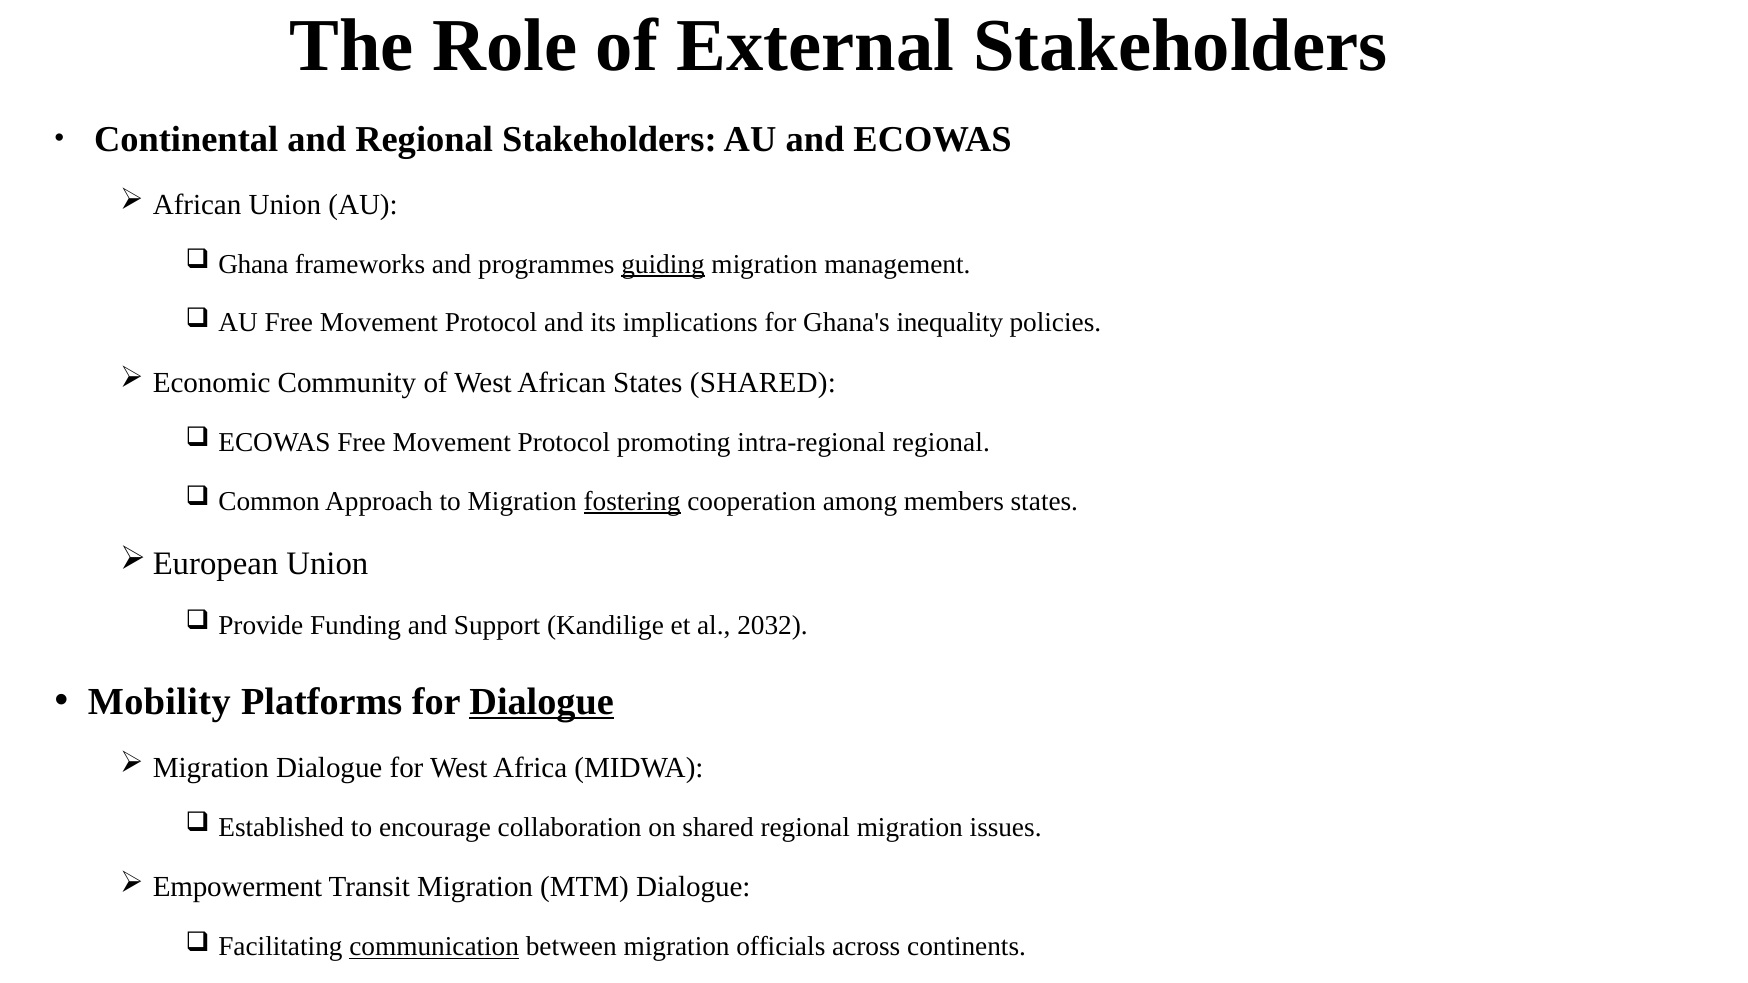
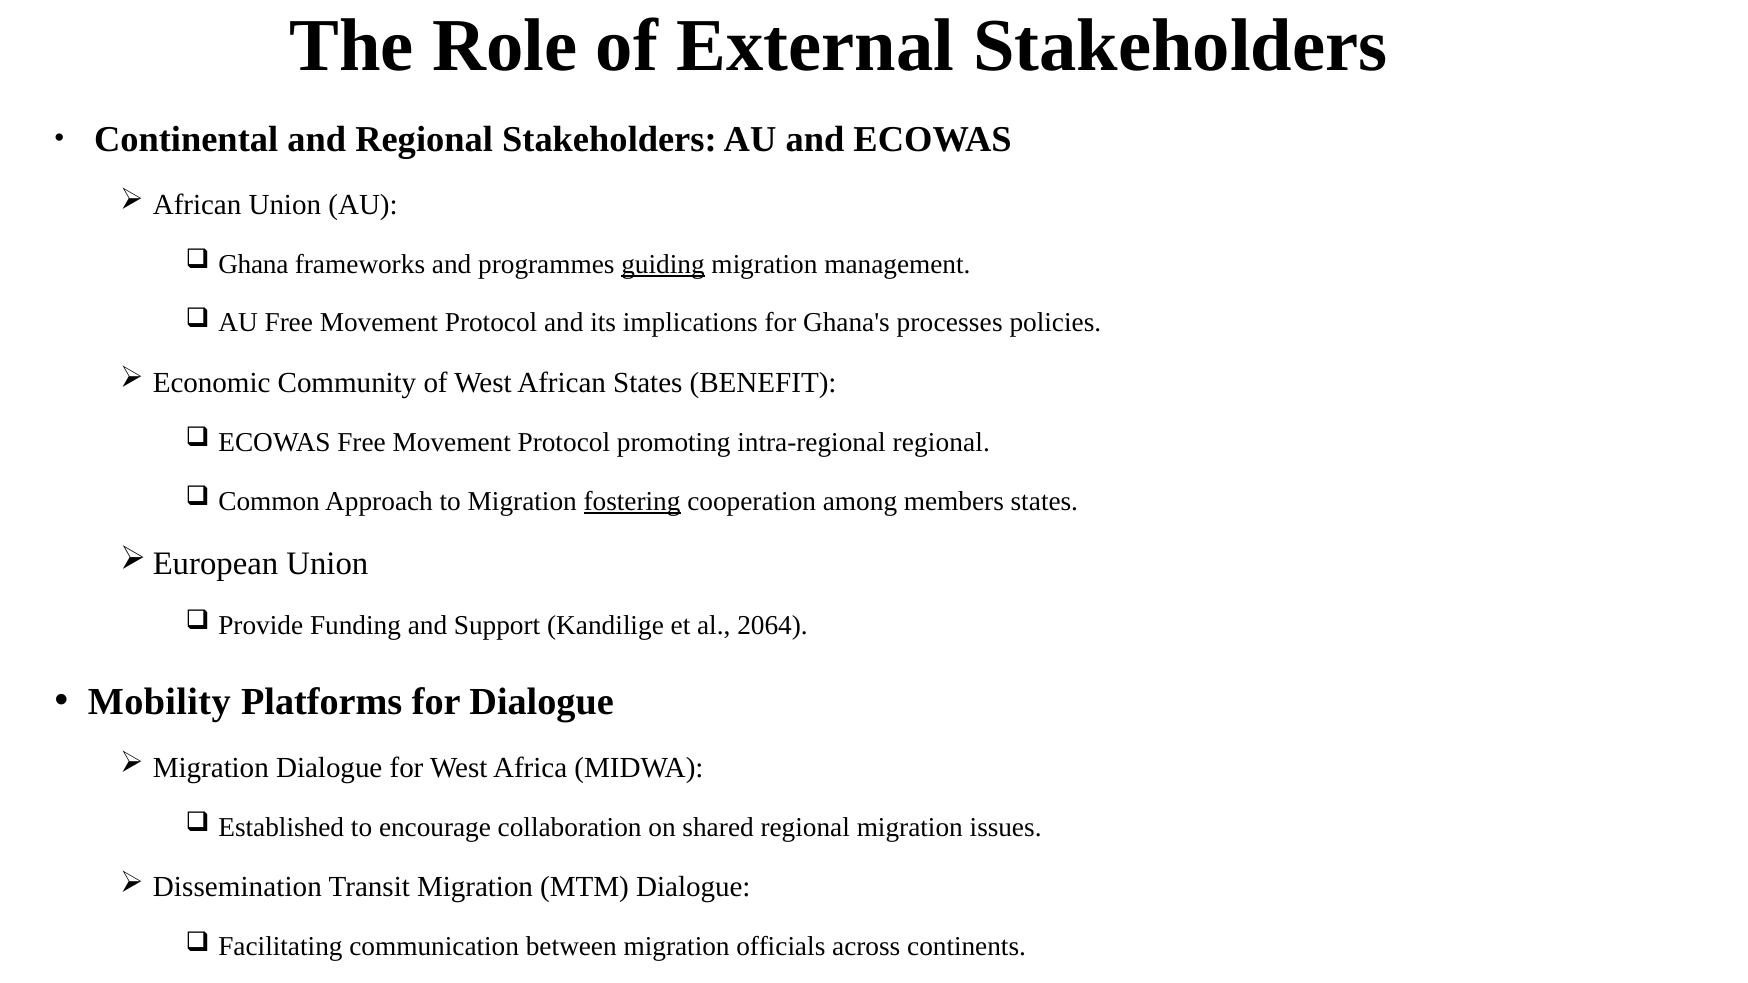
inequality: inequality -> processes (950, 323)
States SHARED: SHARED -> BENEFIT (763, 383)
2032: 2032 -> 2064 (773, 626)
Dialogue underline: present -> none (542, 702)
Empowerment: Empowerment -> Dissemination (237, 887)
communication underline: present -> none (434, 947)
